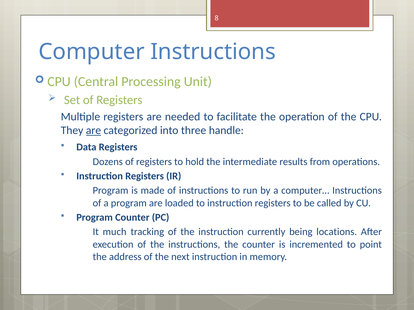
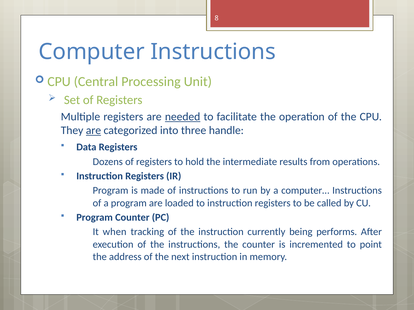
needed underline: none -> present (183, 117)
much: much -> when (115, 232)
locations: locations -> performs (337, 232)
